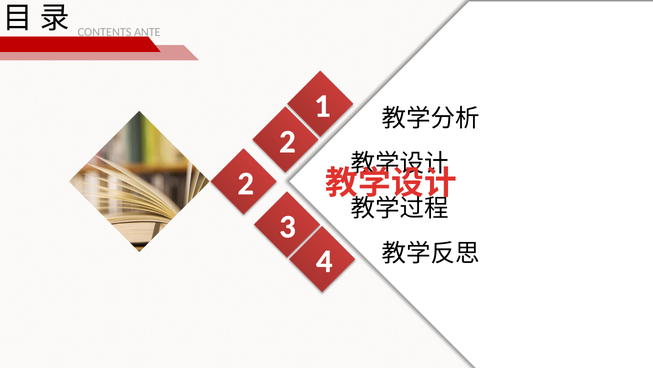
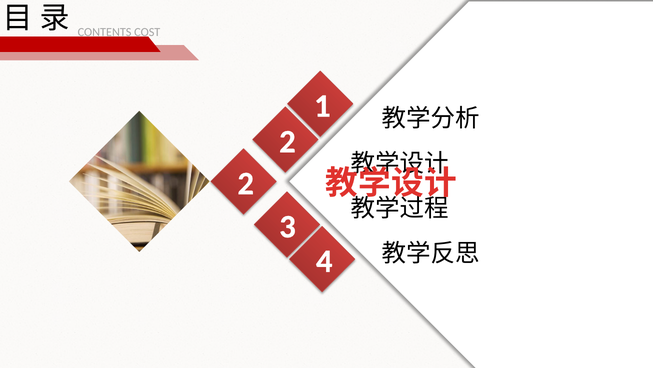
ANTE: ANTE -> COST (147, 32)
